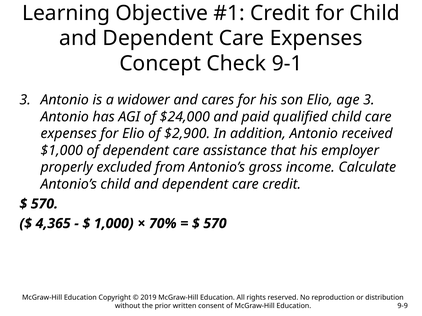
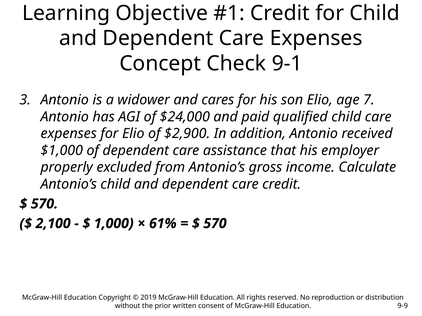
age 3: 3 -> 7 (369, 100)
4,365: 4,365 -> 2,100 (53, 224)
70%: 70% -> 61% (163, 224)
